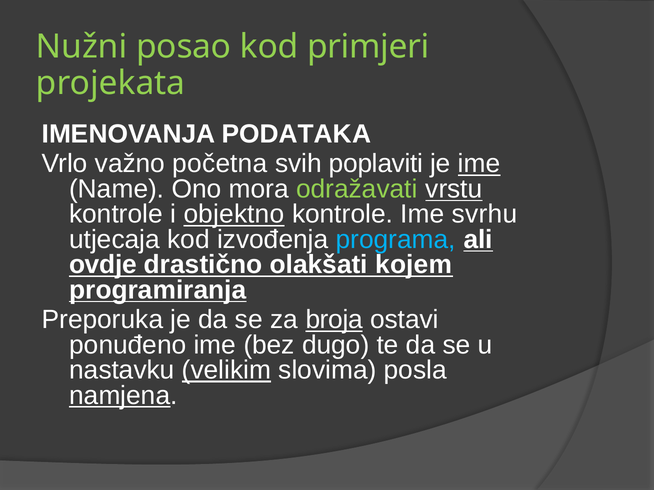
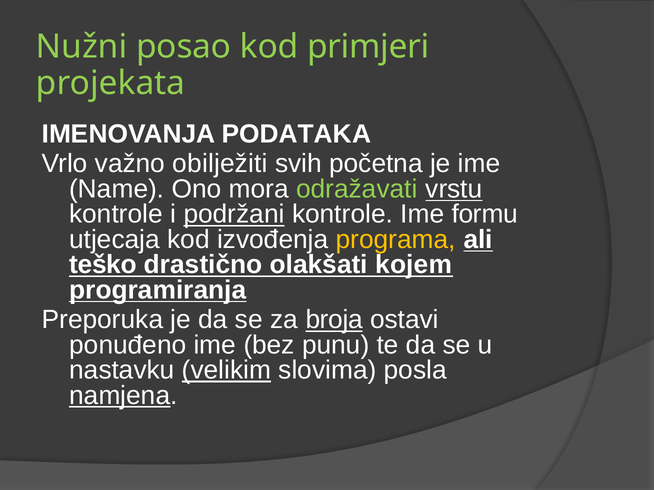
početna: početna -> obilježiti (220, 164)
poplaviti: poplaviti -> početna (376, 164)
ime underline: present -> none (479, 164)
objektno: objektno -> podržani (234, 214)
svrhu: svrhu -> formu (485, 214)
programa colour: light blue -> yellow (396, 240)
ovdje: ovdje -> teško (103, 265)
dugo: dugo -> punu (336, 345)
